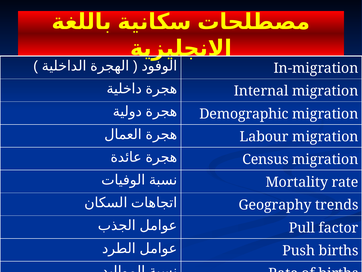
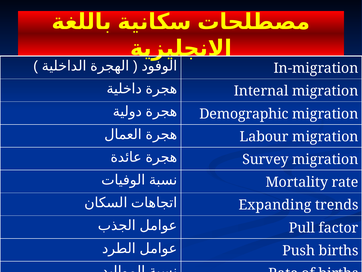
Census: Census -> Survey (265, 159)
Geography: Geography -> Expanding (275, 205)
